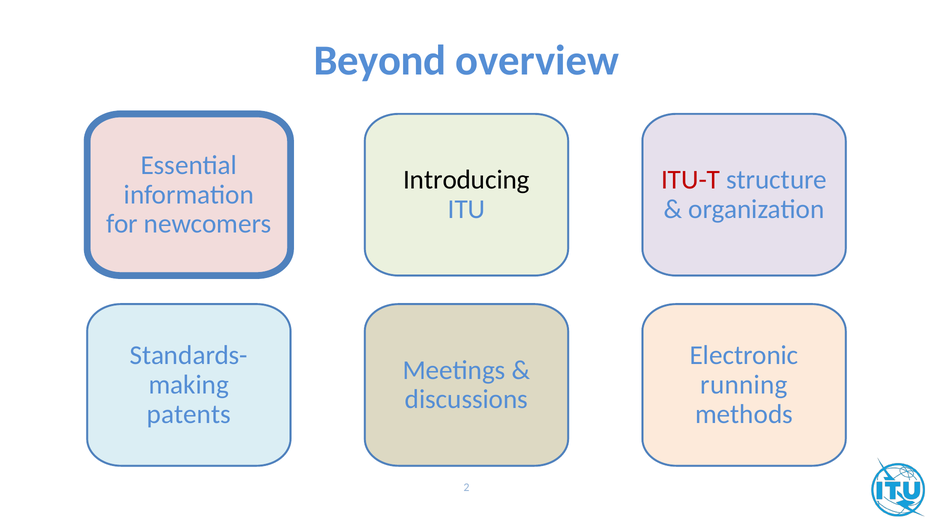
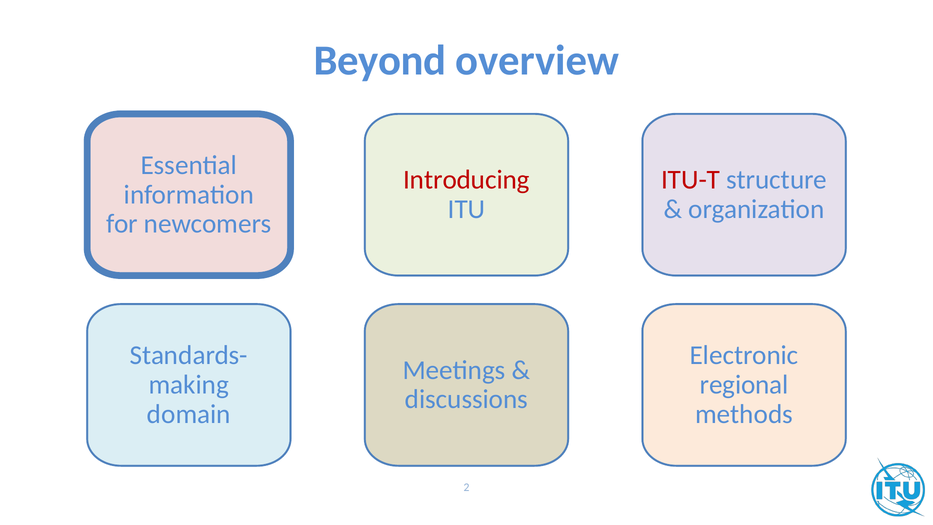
Introducing colour: black -> red (466, 180)
running: running -> regional (744, 385)
patents: patents -> domain (189, 414)
